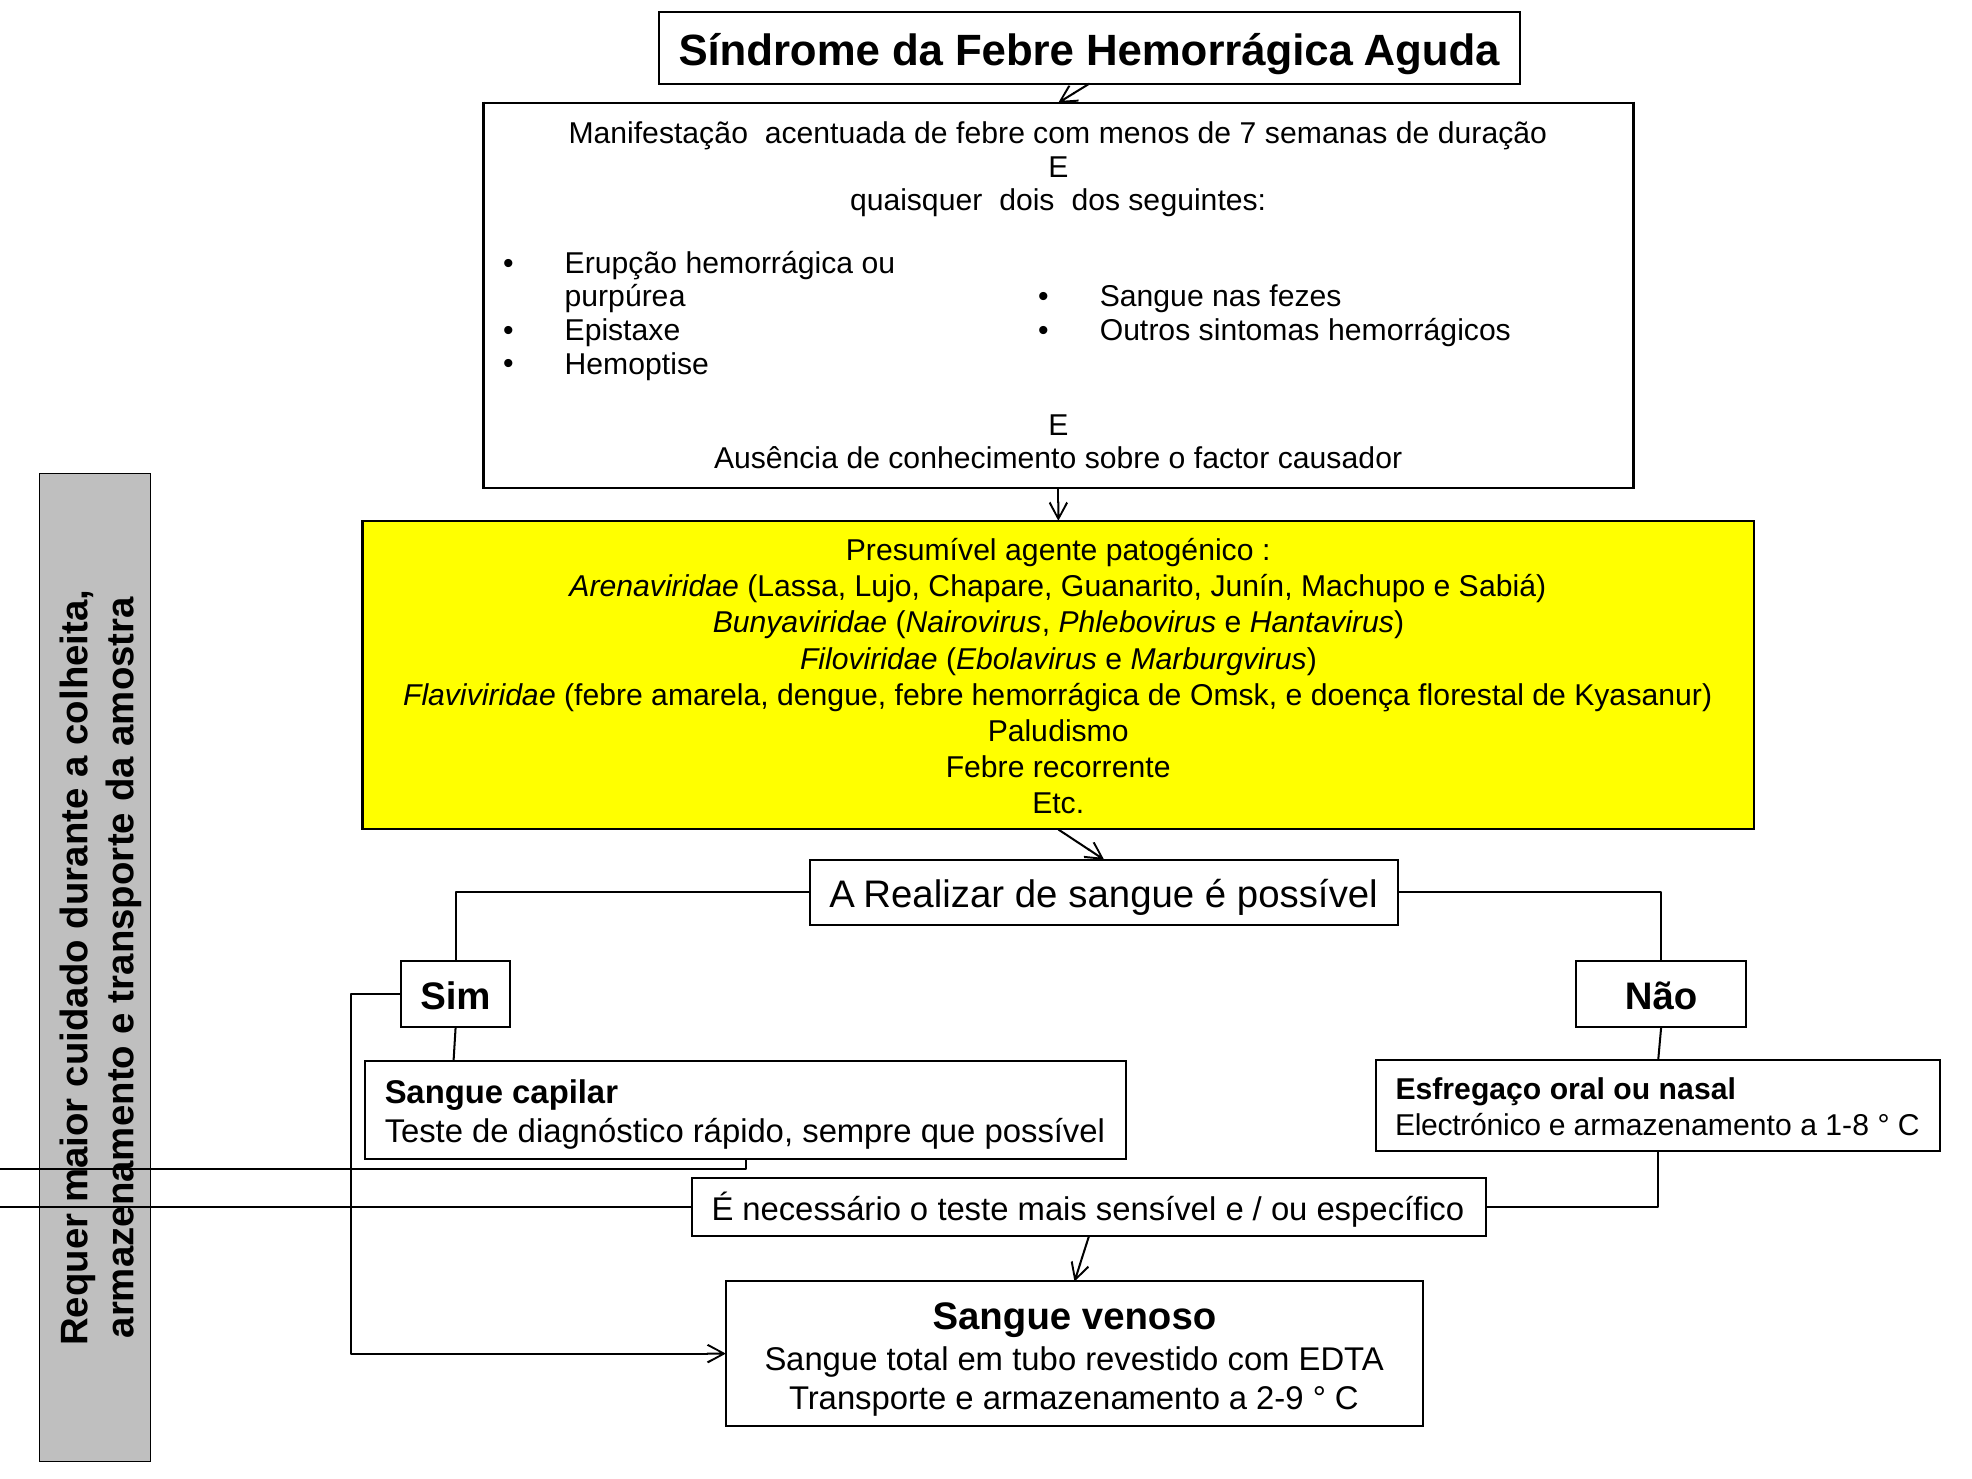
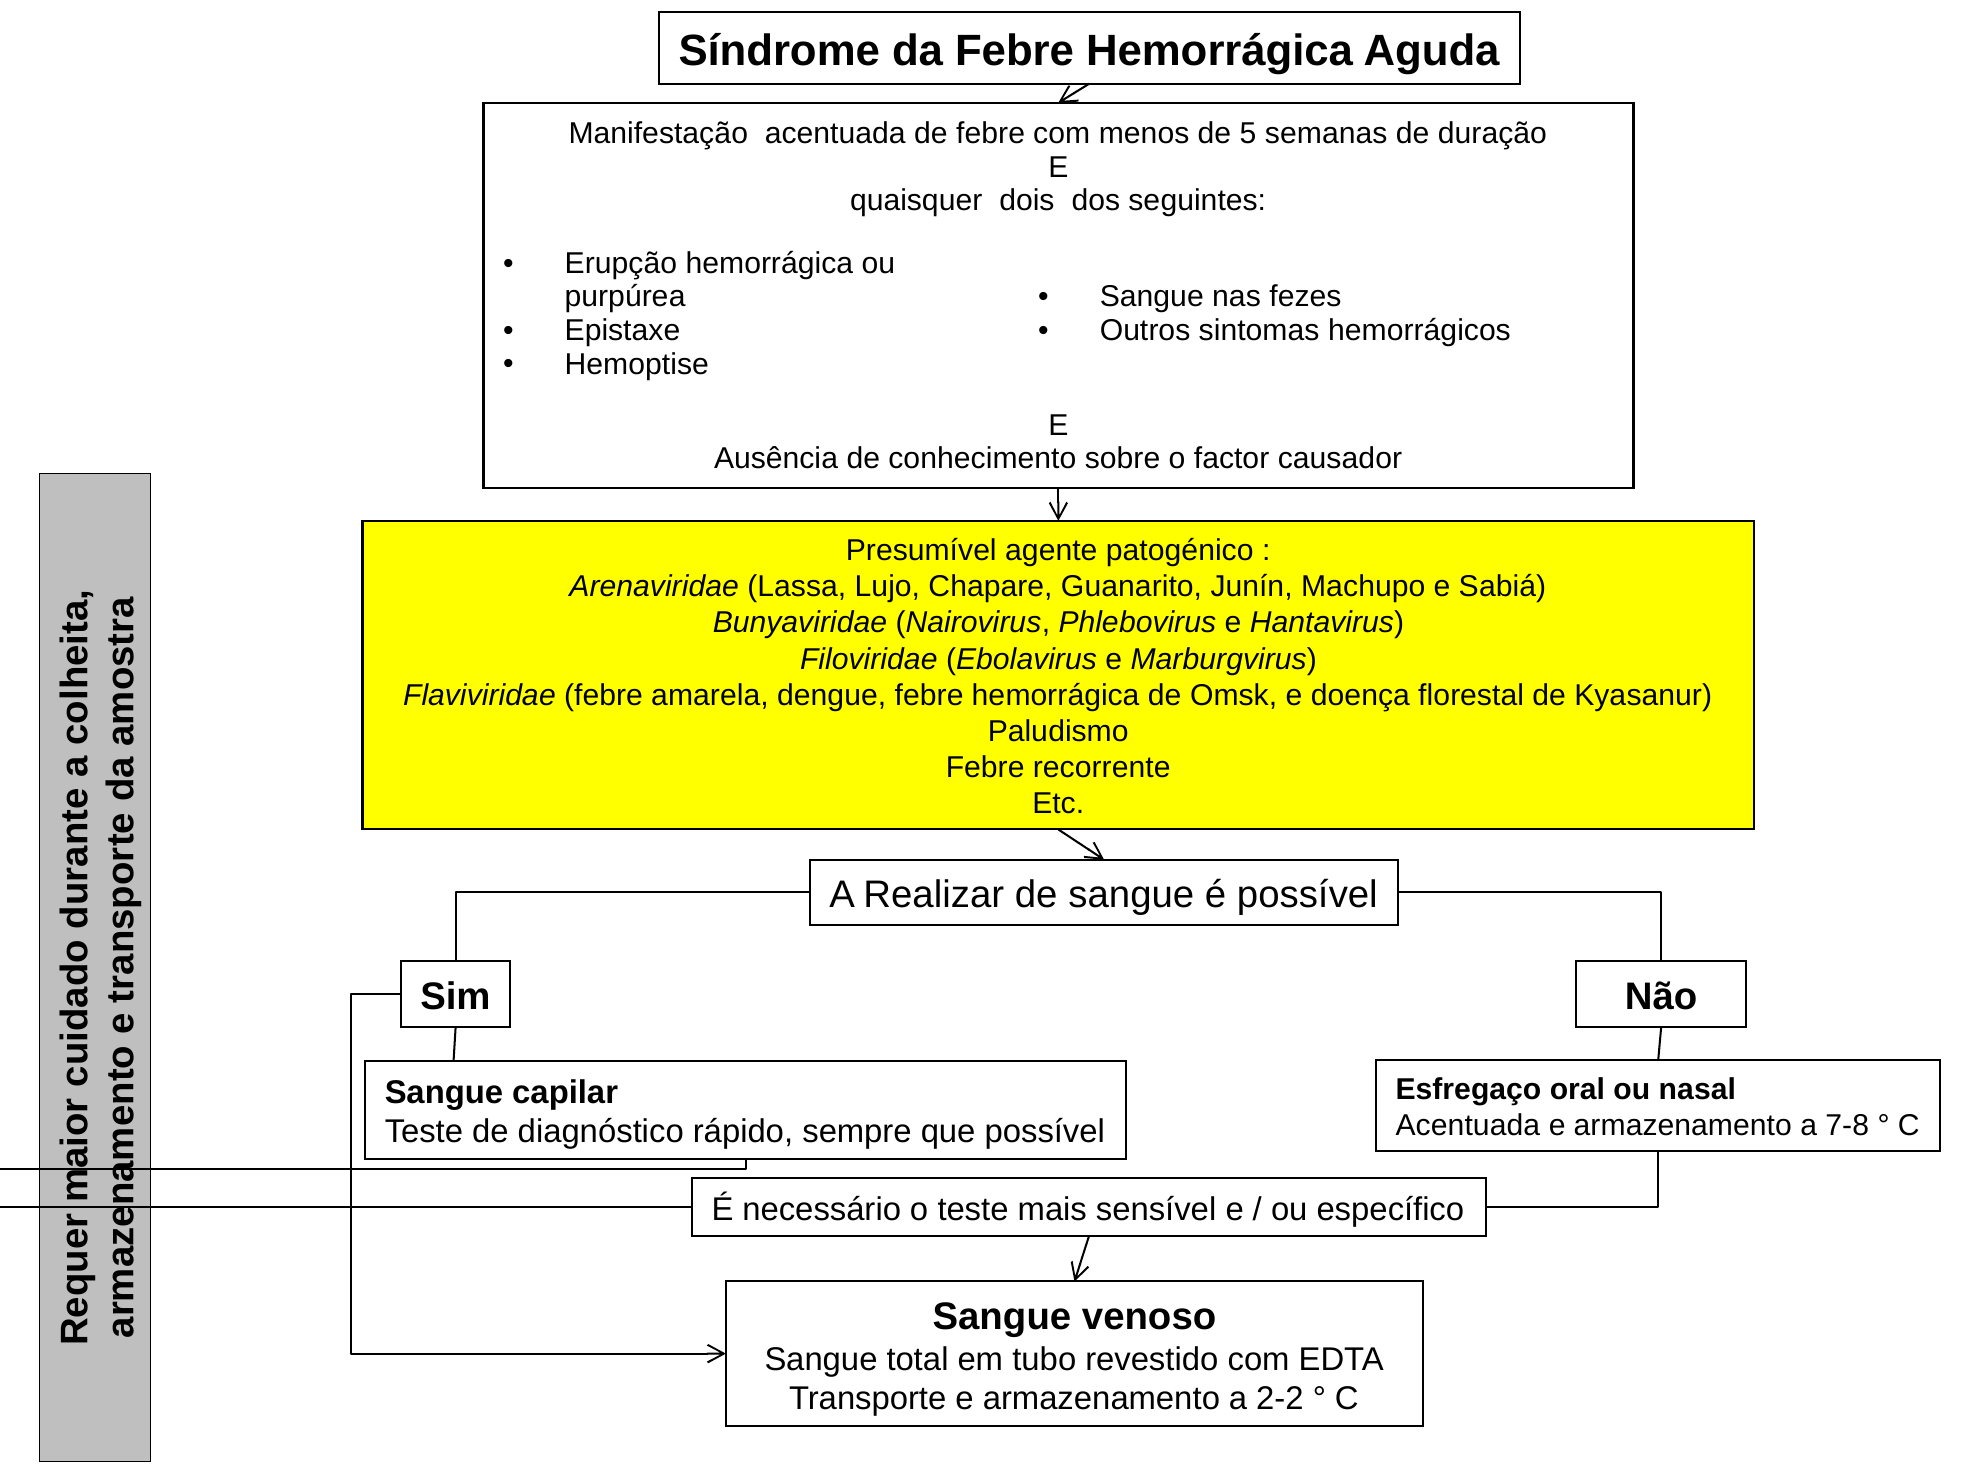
7: 7 -> 5 (1248, 134)
Electrónico: Electrónico -> Acentuada (1468, 1126)
1-8: 1-8 -> 7-8 (1847, 1126)
2-9: 2-9 -> 2-2 (1280, 1399)
